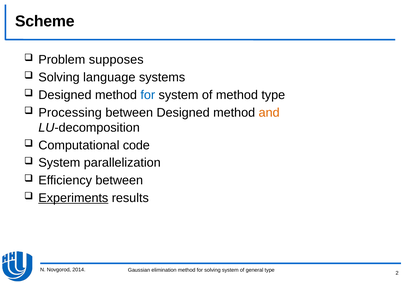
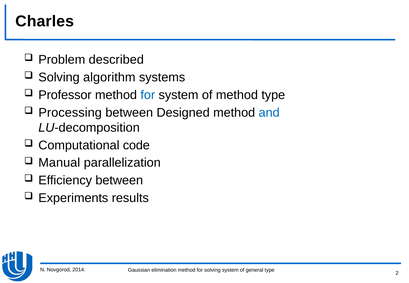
Scheme: Scheme -> Charles (45, 21)
supposes: supposes -> described (116, 60)
language: language -> algorithm (109, 77)
Designed: Designed -> Professor (65, 95)
and colour: orange -> blue (269, 113)
System: System -> Manual (59, 163)
Experiments underline: present -> none (73, 198)
